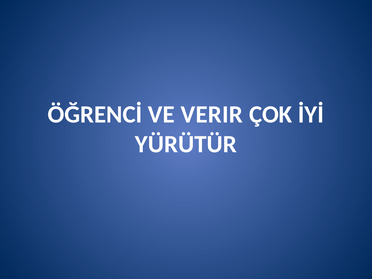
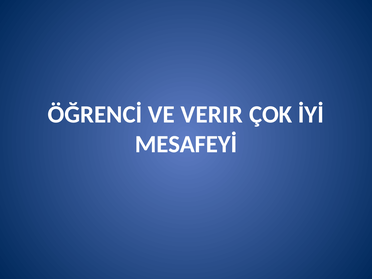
YÜRÜTÜR: YÜRÜTÜR -> MESAFEYİ (186, 144)
